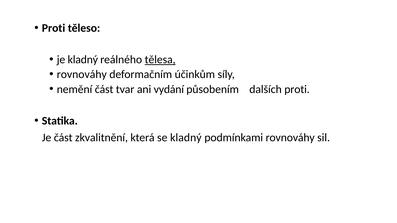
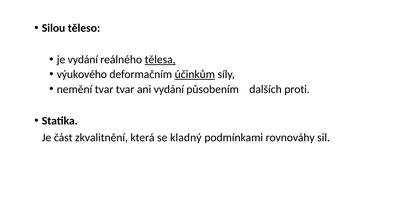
Proti: Proti -> Silou (54, 28)
je kladný: kladný -> vydání (83, 60)
rovnováhy: rovnováhy -> výukového (82, 75)
účinkům underline: none -> present (195, 75)
nemění část: část -> tvar (104, 89)
